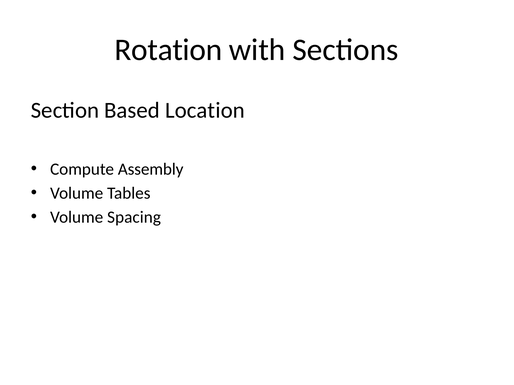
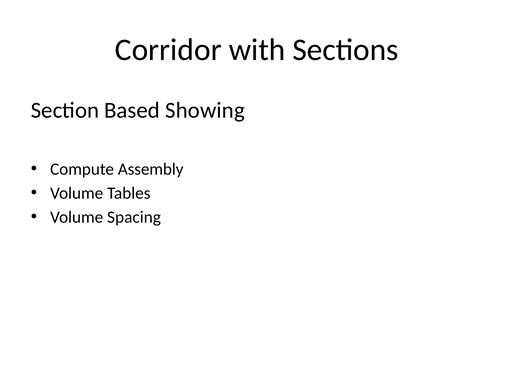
Rotation: Rotation -> Corridor (168, 50)
Location: Location -> Showing (205, 110)
